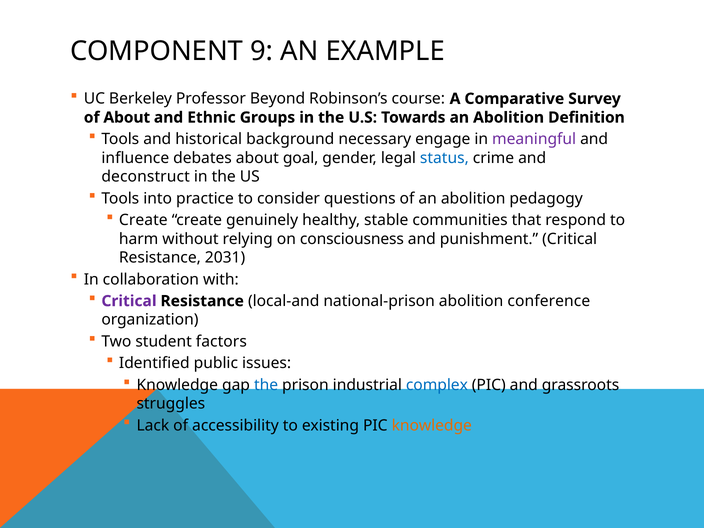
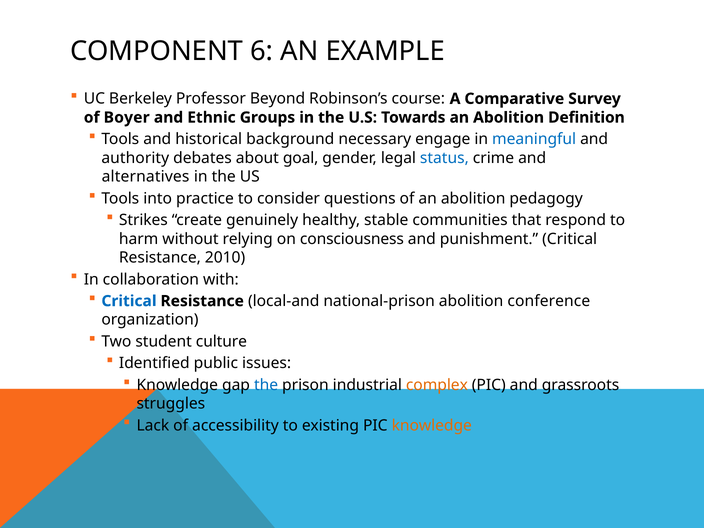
9: 9 -> 6 (262, 51)
of About: About -> Boyer (127, 117)
meaningful colour: purple -> blue (534, 139)
influence: influence -> authority (135, 158)
deconstruct: deconstruct -> alternatives (146, 177)
Create: Create -> Strikes (143, 220)
2031: 2031 -> 2010 (225, 258)
Critical colour: purple -> blue (129, 301)
factors: factors -> culture (221, 342)
complex colour: blue -> orange (437, 385)
